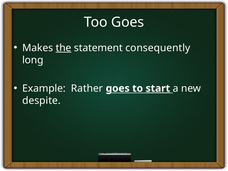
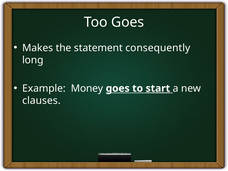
the underline: present -> none (64, 48)
Rather: Rather -> Money (87, 88)
despite: despite -> clauses (41, 101)
